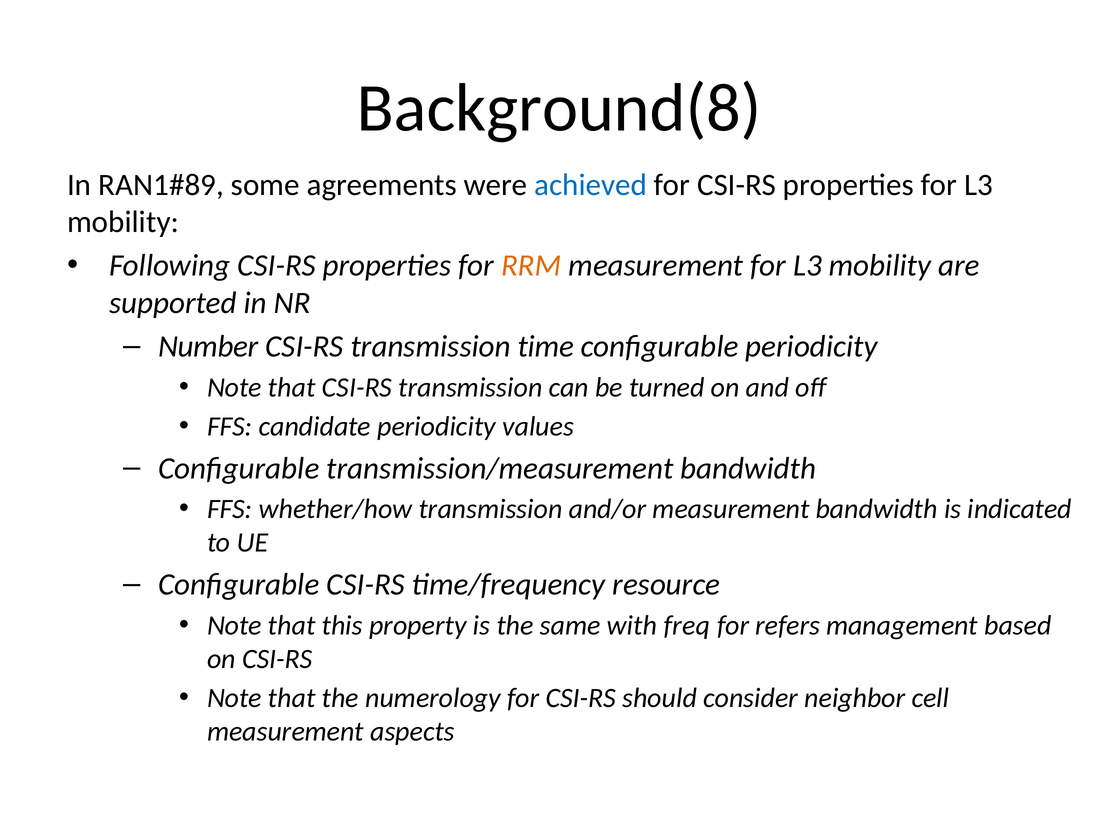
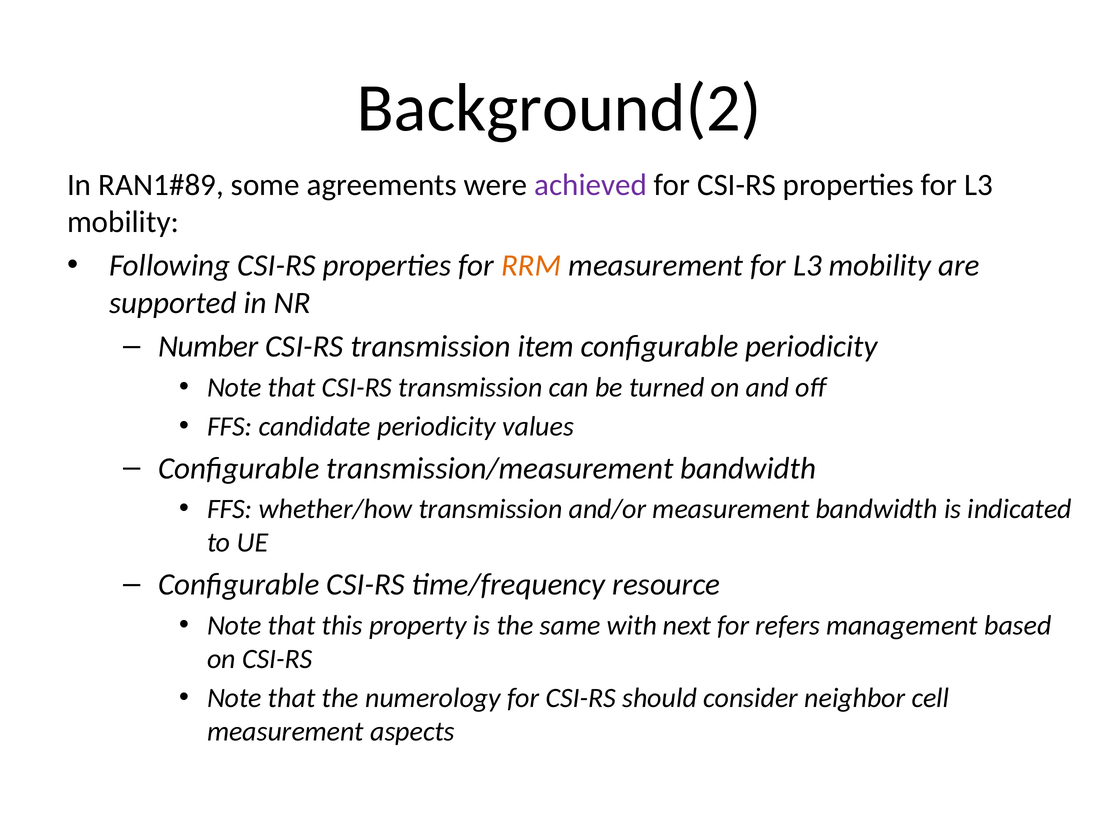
Background(8: Background(8 -> Background(2 (559, 108)
achieved colour: blue -> purple (591, 185)
time: time -> item (546, 347)
freq: freq -> next (687, 626)
